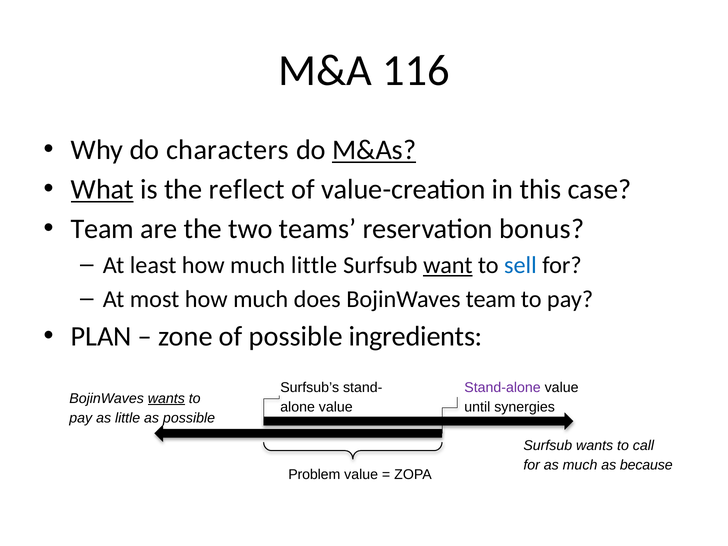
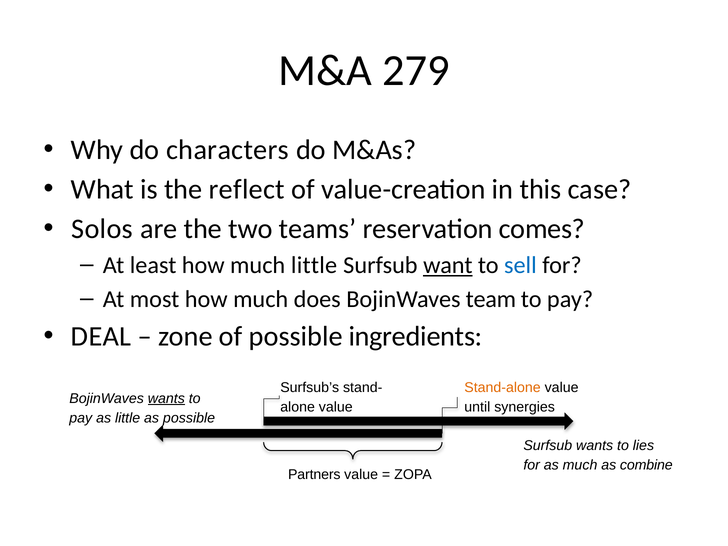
116: 116 -> 279 (416, 70)
M&As underline: present -> none (374, 150)
What underline: present -> none (102, 190)
Team: Team -> Solos (102, 229)
bonus: bonus -> comes (542, 229)
PLAN: PLAN -> DEAL (101, 337)
Stand-alone colour: purple -> orange (503, 388)
call: call -> lies (643, 445)
because: because -> combine (646, 465)
Problem: Problem -> Partners (314, 475)
